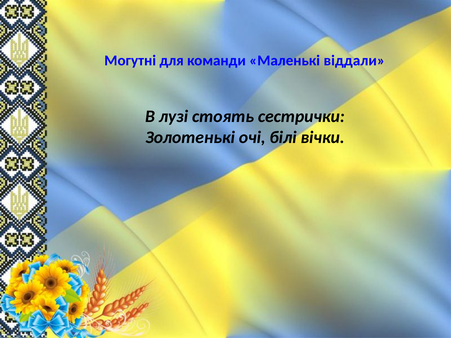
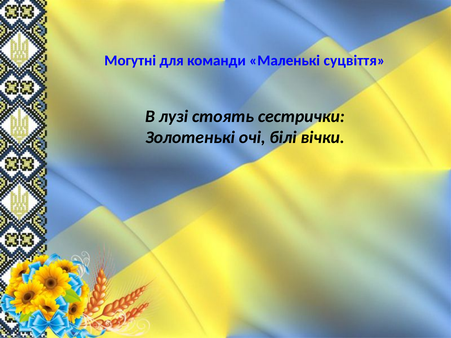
віддали: віддали -> суцвіття (354, 61)
